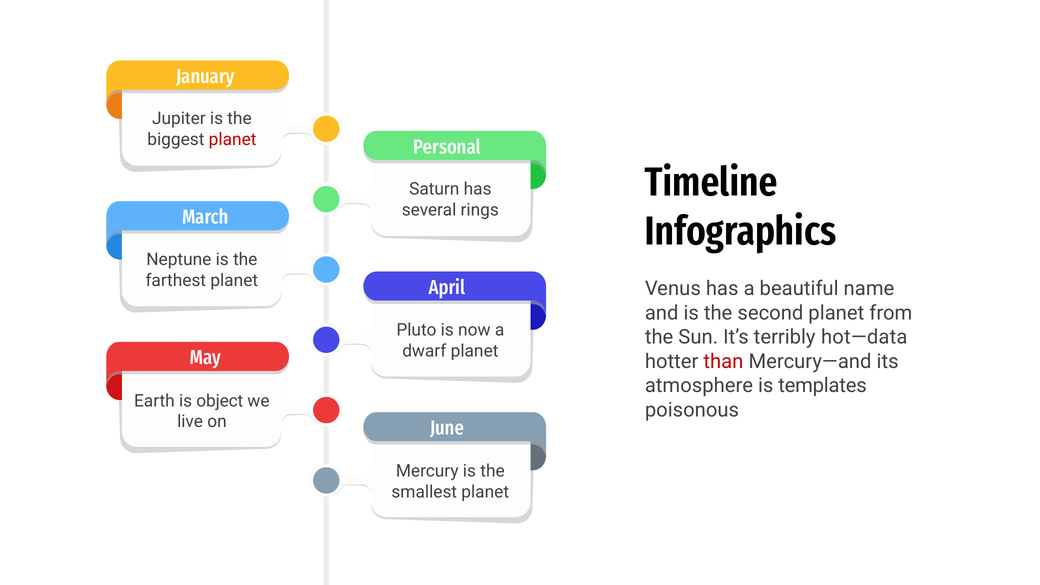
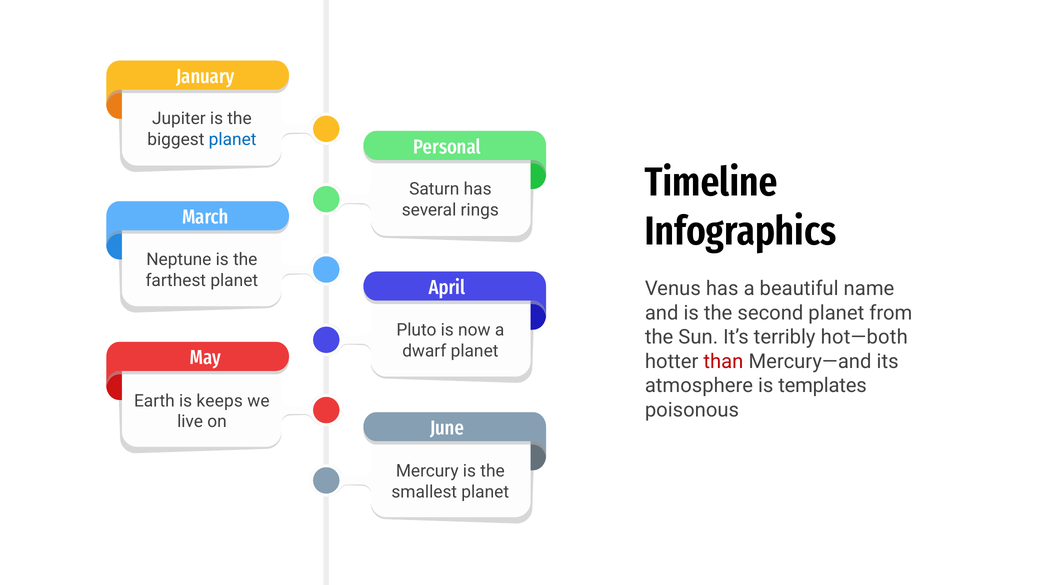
planet colour: red -> blue (233, 139)
hot—data: hot—data -> hot—both (864, 337)
object: object -> keeps (220, 401)
